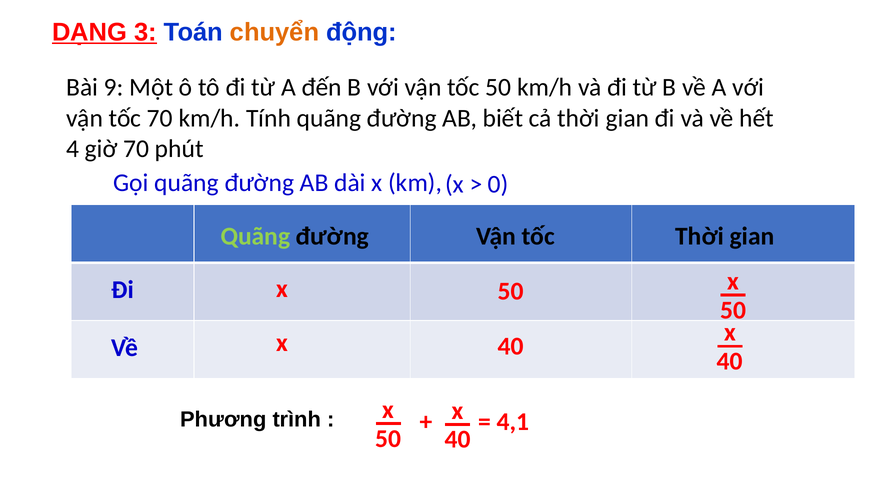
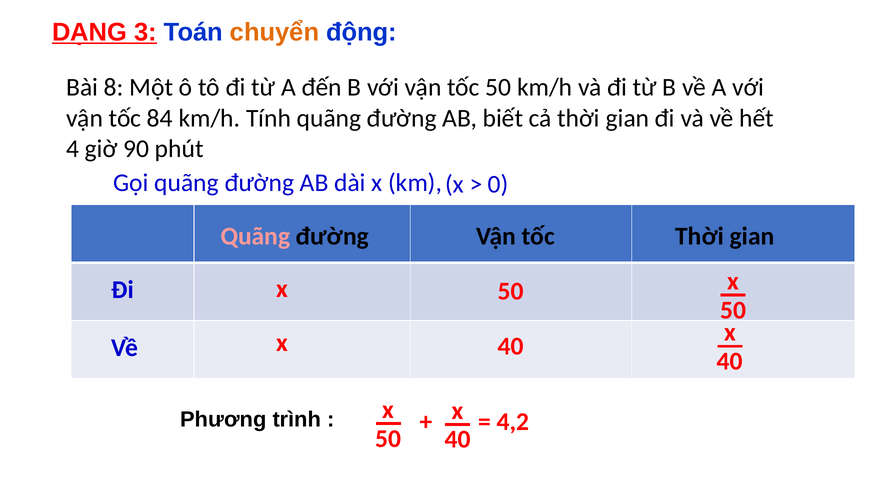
9: 9 -> 8 (114, 87)
tốc 70: 70 -> 84 (160, 118)
giờ 70: 70 -> 90 (136, 149)
Quãng colour: light green -> pink (255, 236)
4,1: 4,1 -> 4,2 (513, 422)
